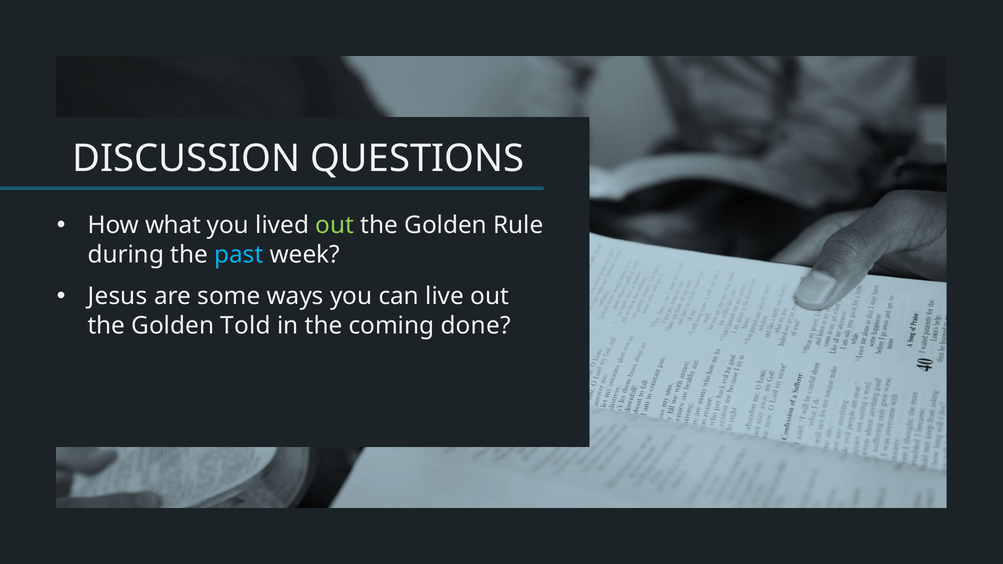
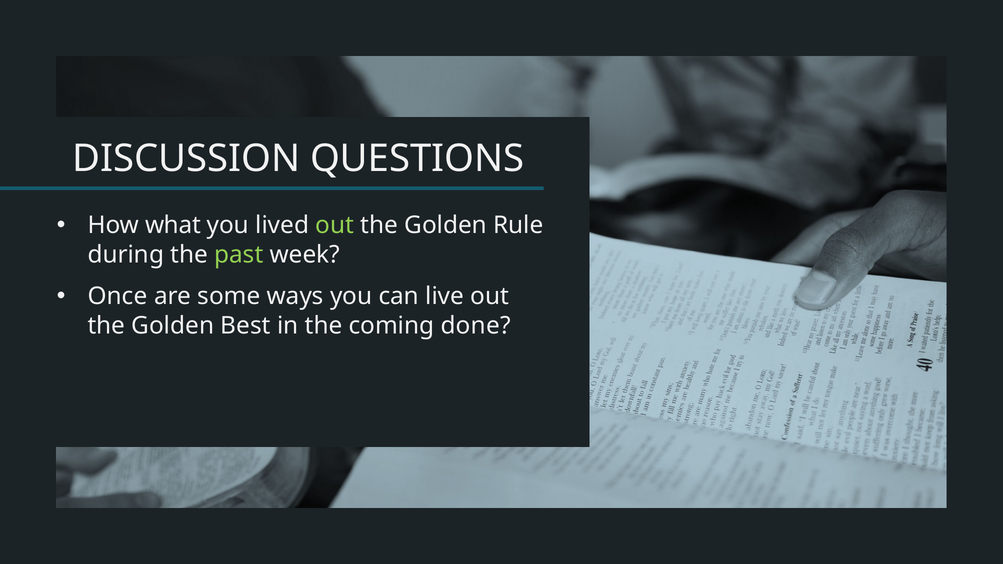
past colour: light blue -> light green (239, 255)
Jesus: Jesus -> Once (118, 297)
Told: Told -> Best (246, 326)
